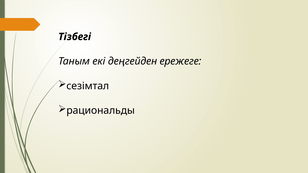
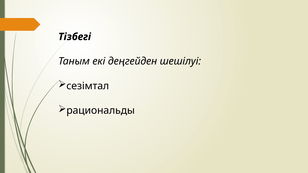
ережеге: ережеге -> шешілуі (180, 61)
